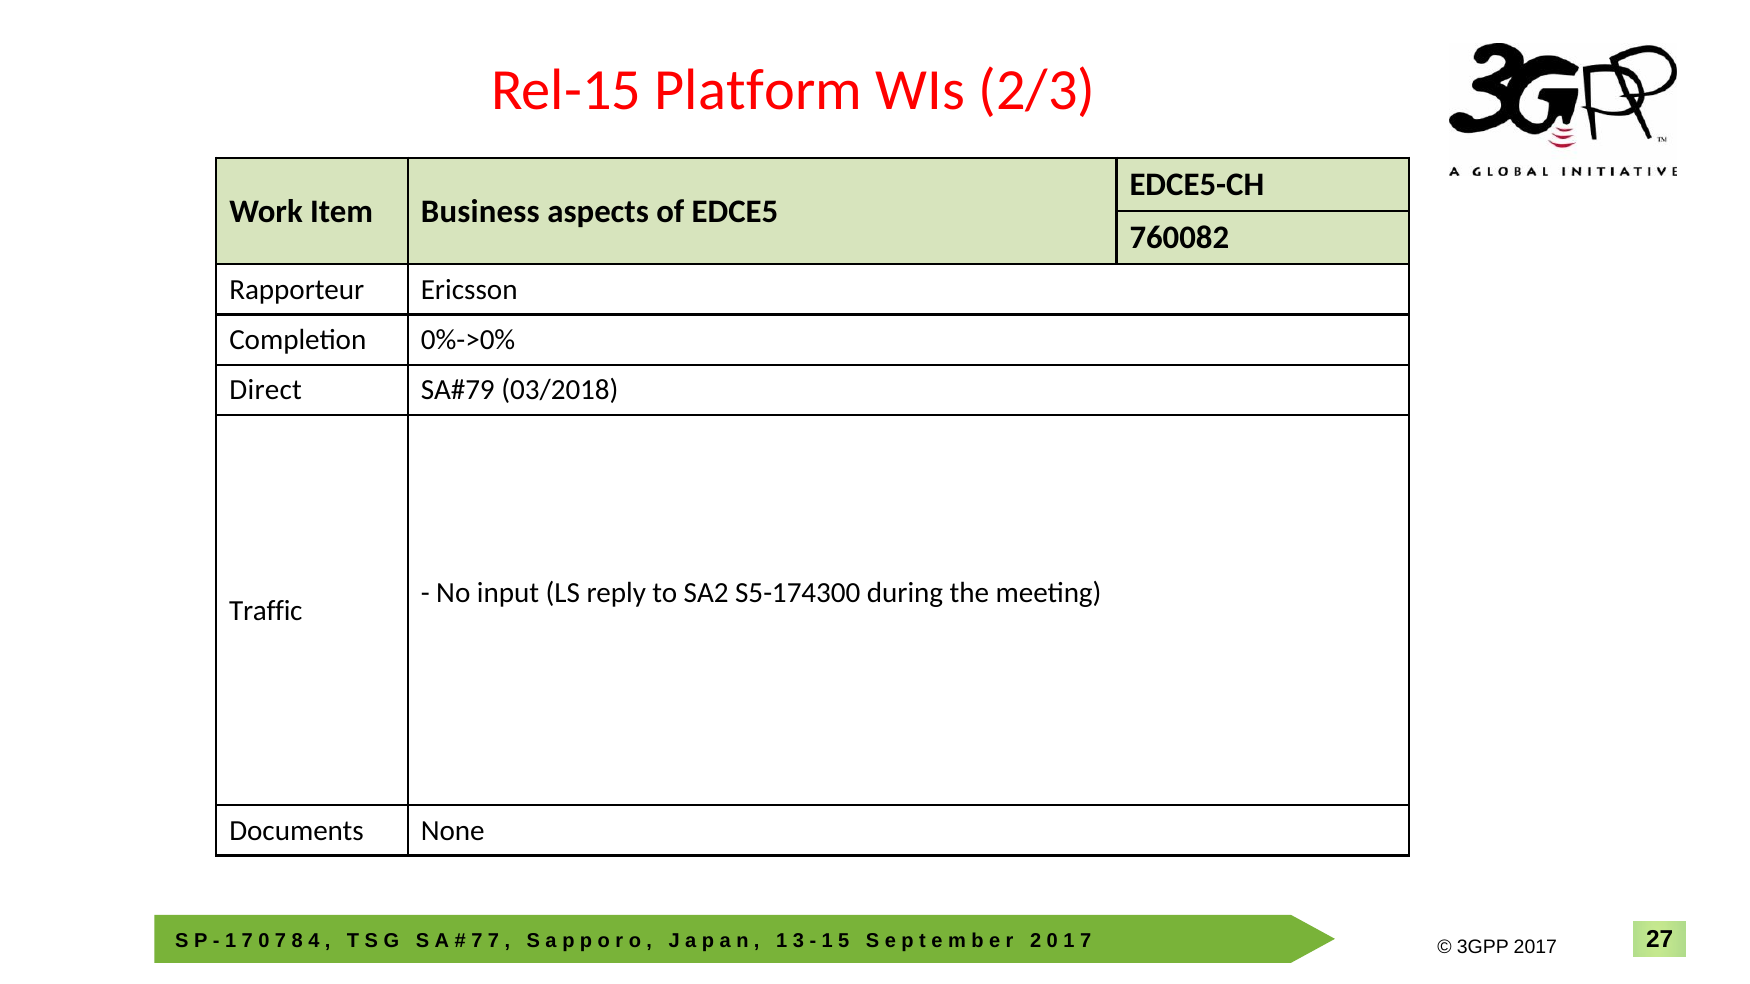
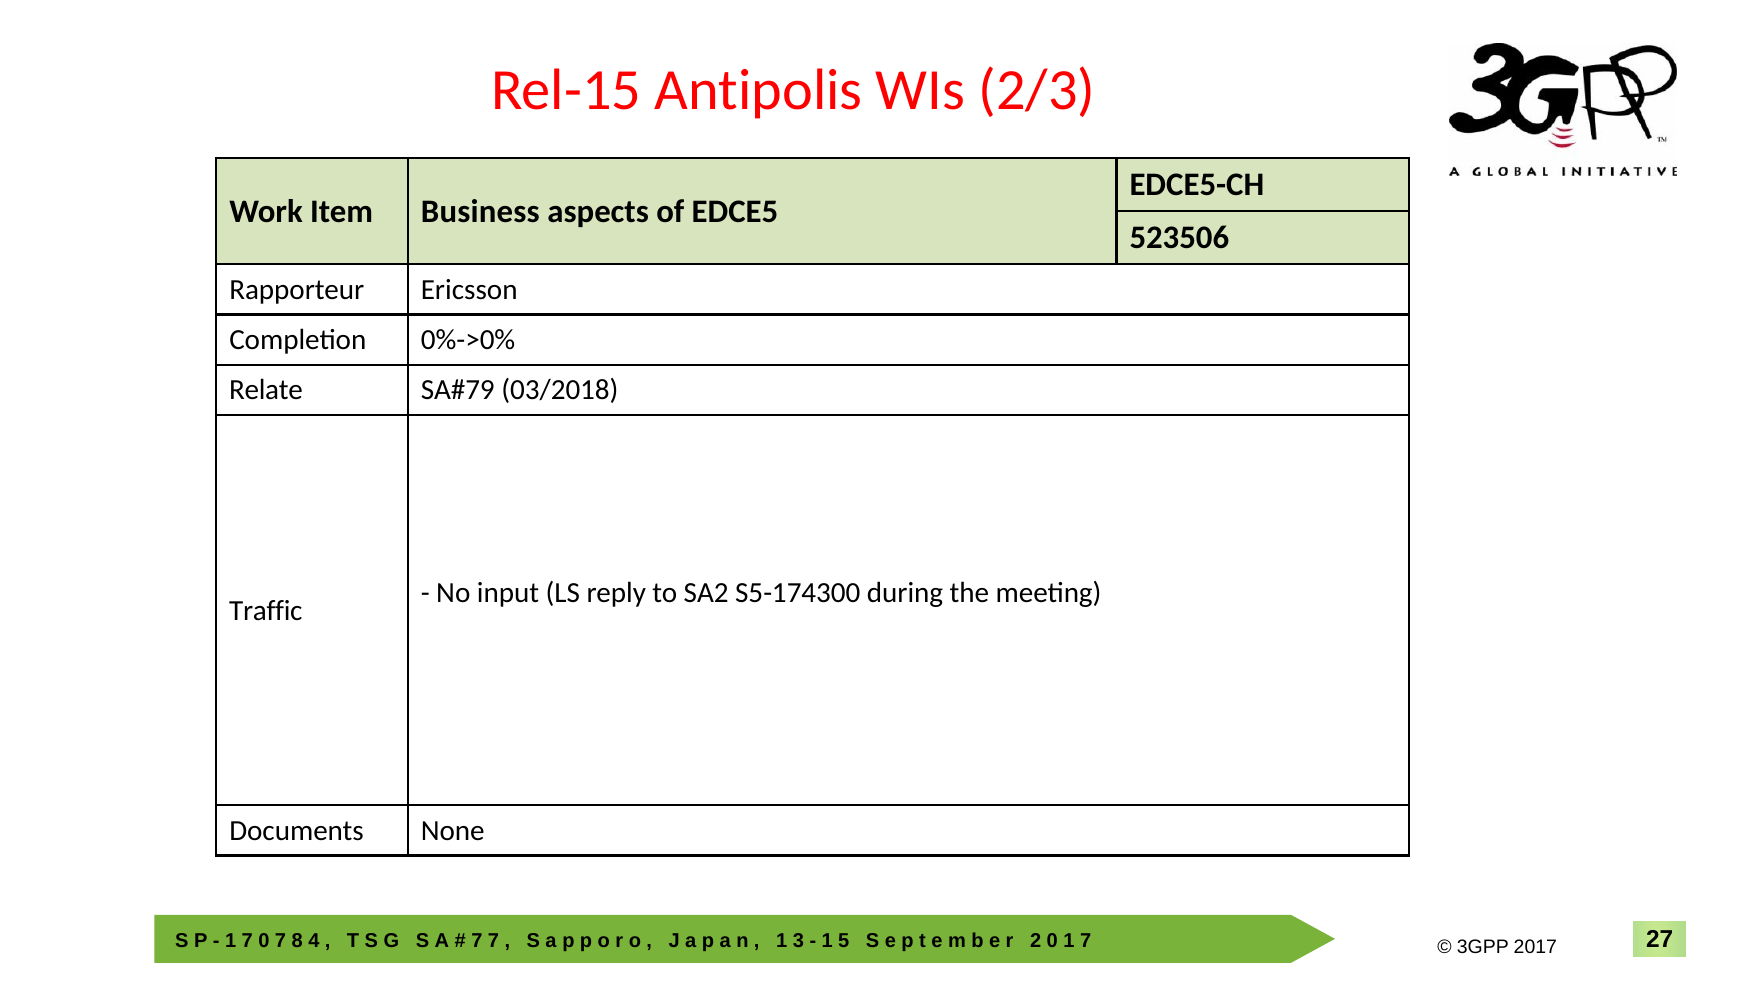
Platform: Platform -> Antipolis (758, 91)
760082: 760082 -> 523506 (1179, 238)
Direct: Direct -> Relate (266, 390)
